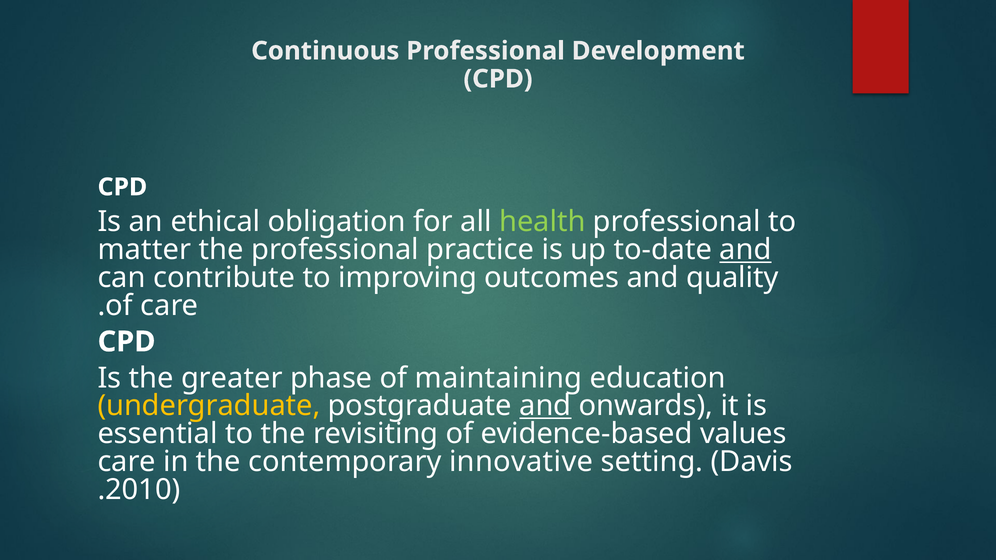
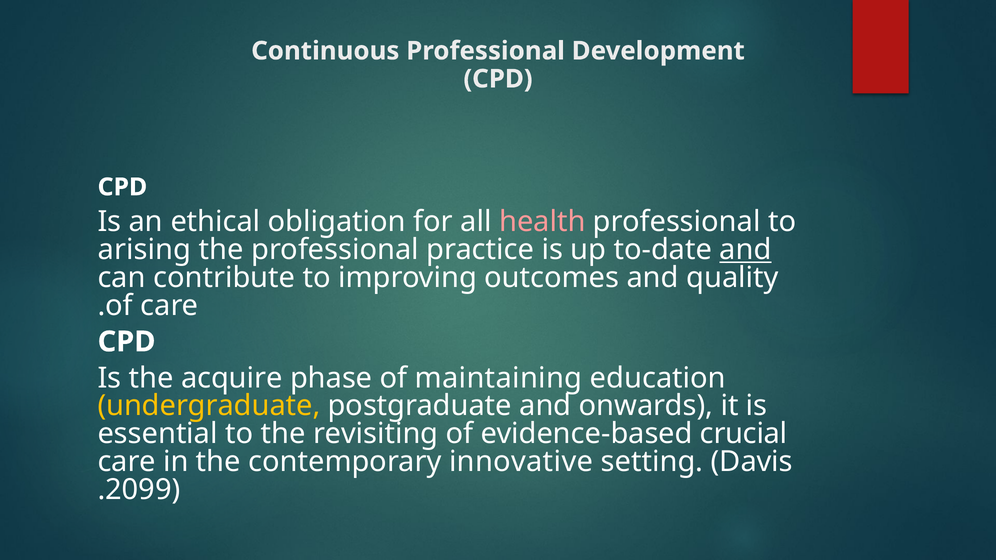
health colour: light green -> pink (542, 222)
matter: matter -> arising (144, 250)
greater: greater -> acquire (232, 378)
and underline: present -> none (545, 406)
values: values -> crucial (744, 434)
2010: 2010 -> 2099 (143, 490)
